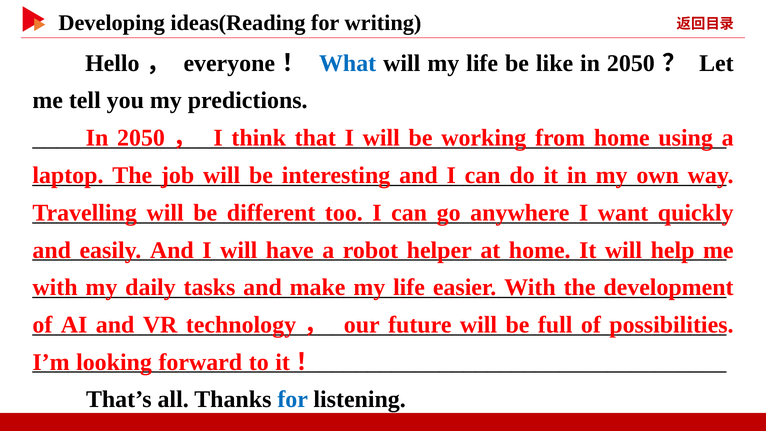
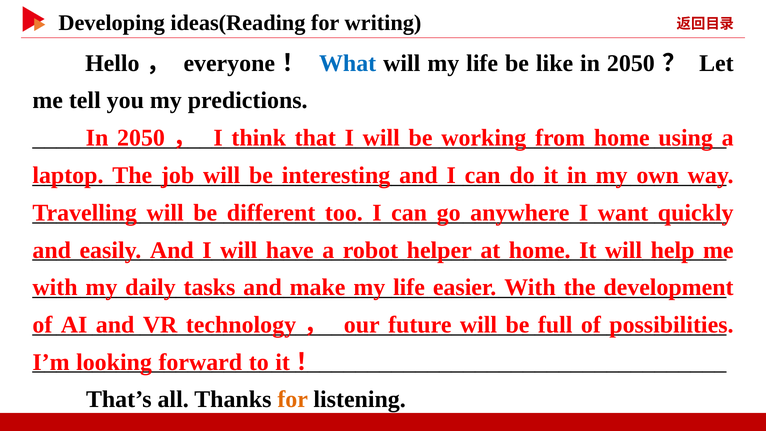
for colour: blue -> orange (293, 399)
